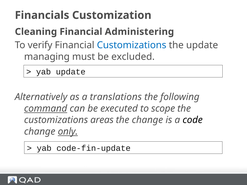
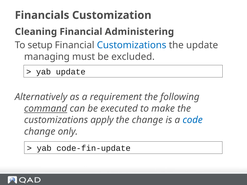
verify: verify -> setup (40, 45)
translations: translations -> requirement (116, 97)
scope: scope -> make (163, 109)
areas: areas -> apply (102, 120)
code colour: black -> blue (193, 120)
only underline: present -> none (68, 132)
